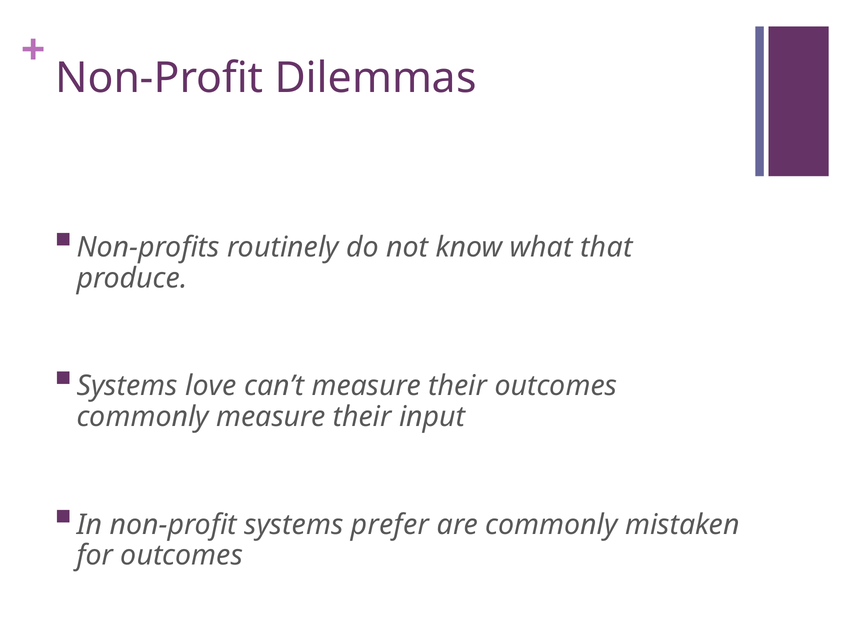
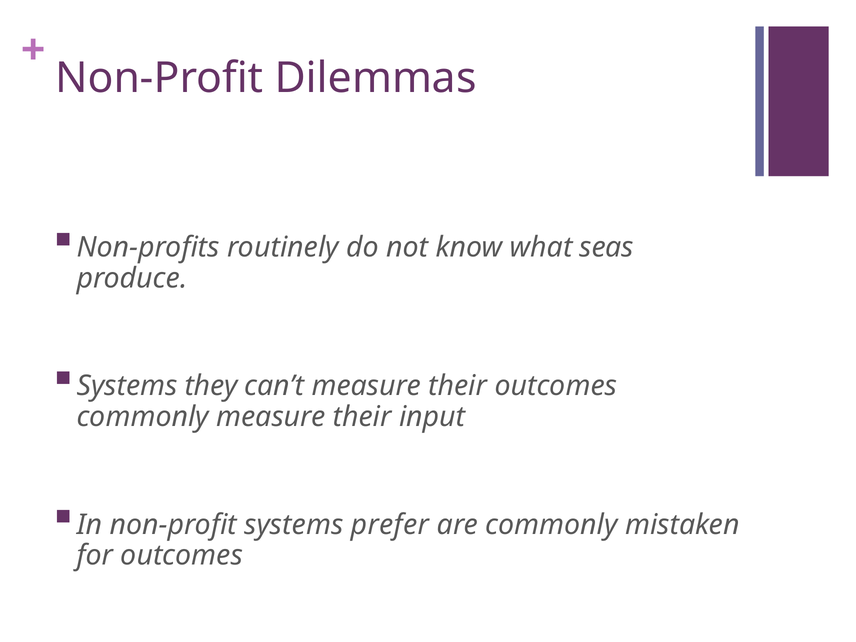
that: that -> seas (607, 247)
love: love -> they (211, 386)
